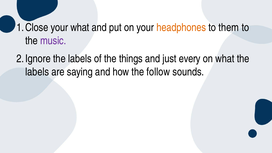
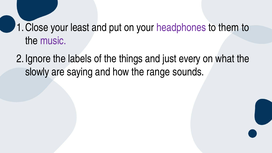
your what: what -> least (80, 28)
headphones colour: orange -> purple (181, 28)
labels: labels -> slowly (37, 72)
follow: follow -> range (158, 72)
